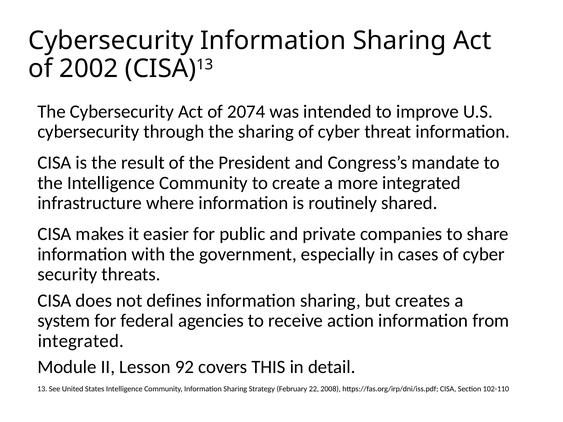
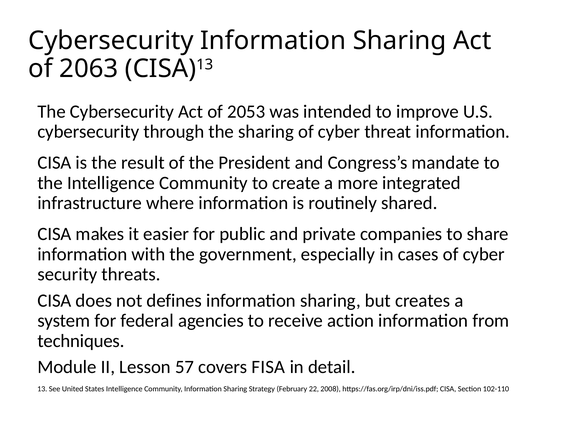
2002: 2002 -> 2063 (89, 69)
2074: 2074 -> 2053 (246, 112)
integrated: integrated -> techniques (81, 341)
92: 92 -> 57 (185, 367)
THIS: THIS -> FISA (268, 367)
